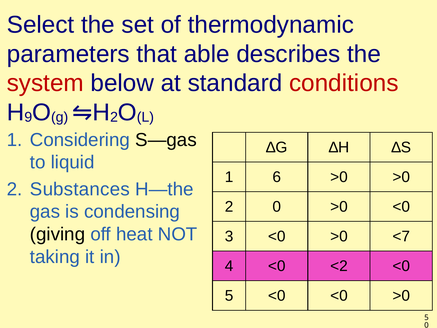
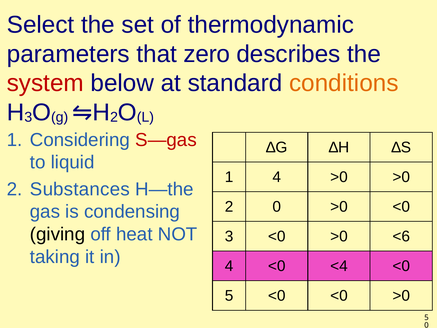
able: able -> zero (207, 54)
conditions colour: red -> orange (344, 83)
9: 9 -> 3 (28, 117)
S—gas colour: black -> red (166, 140)
1 6: 6 -> 4 (277, 177)
<7: <7 -> <6 (401, 236)
<2: <2 -> <4 (339, 266)
